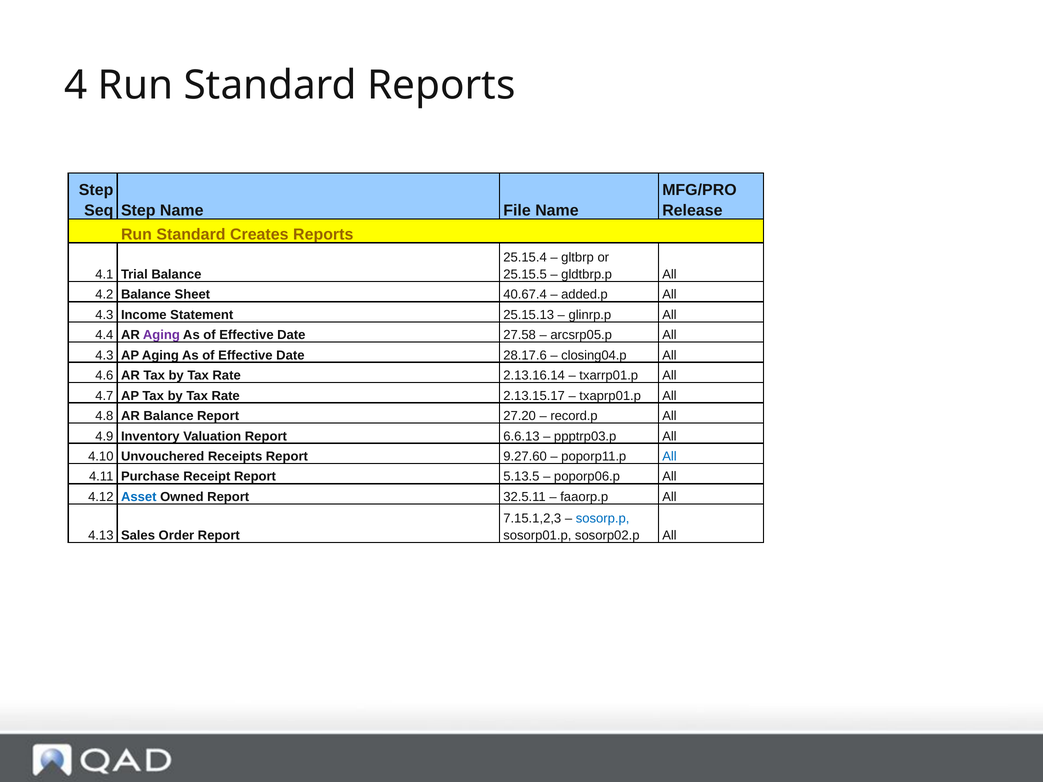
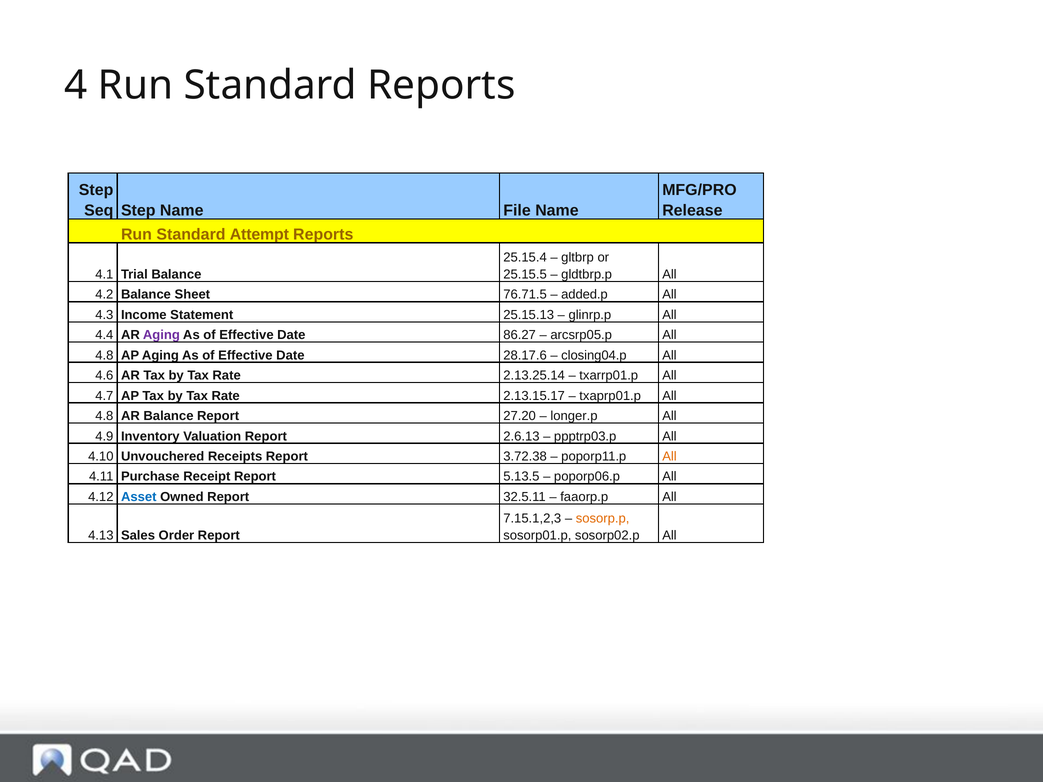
Creates: Creates -> Attempt (259, 234)
40.67.4: 40.67.4 -> 76.71.5 (525, 295)
27.58: 27.58 -> 86.27 (520, 335)
4.3: 4.3 -> 4.8 (104, 355)
2.13.16.14: 2.13.16.14 -> 2.13.25.14 (534, 376)
record.p: record.p -> longer.p (574, 416)
6.6.13: 6.6.13 -> 2.6.13 (521, 436)
9.27.60: 9.27.60 -> 3.72.38 (525, 457)
All colour: blue -> orange (669, 457)
sosorp.p colour: blue -> orange (603, 519)
